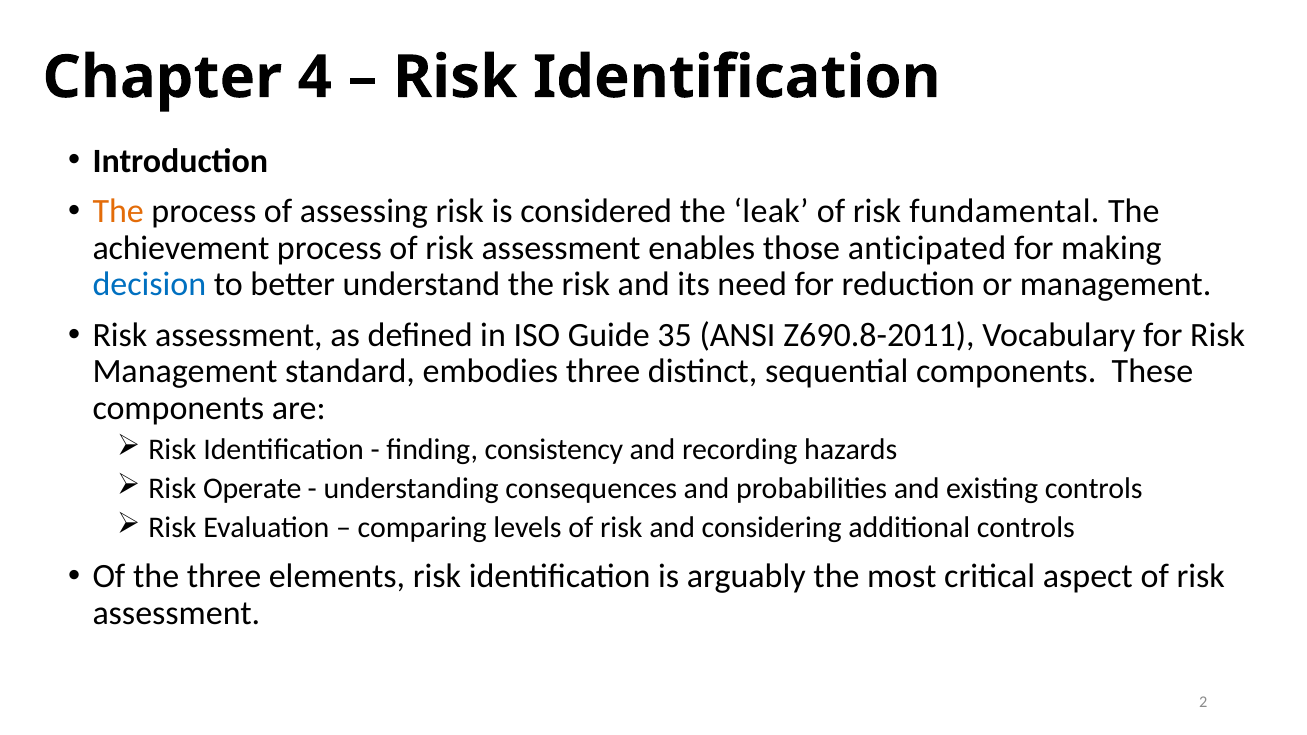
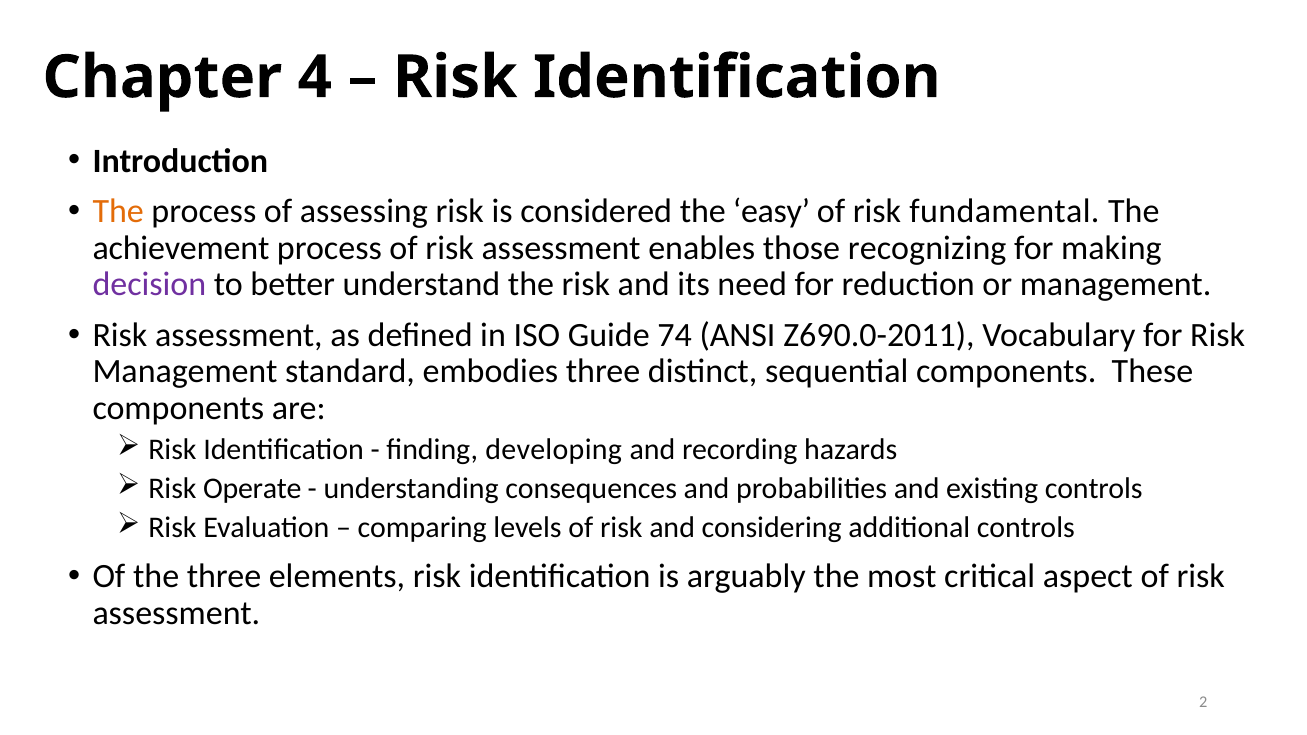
leak: leak -> easy (772, 211)
anticipated: anticipated -> recognizing (927, 248)
decision colour: blue -> purple (149, 285)
35: 35 -> 74 (675, 335)
Z690.8-2011: Z690.8-2011 -> Z690.0-2011 (879, 335)
consistency: consistency -> developing (554, 450)
